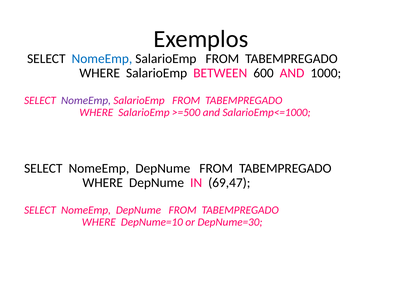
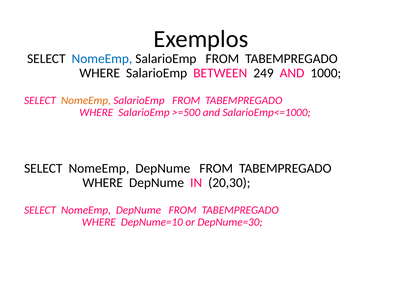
600: 600 -> 249 (264, 73)
NomeEmp colour: purple -> orange (86, 100)
69,47: 69,47 -> 20,30 (229, 183)
